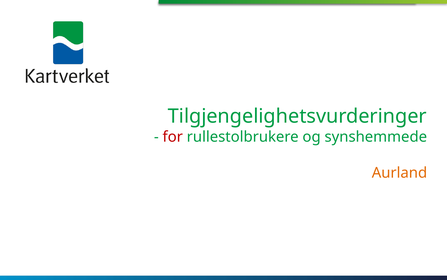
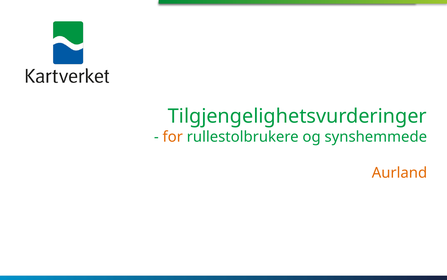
for colour: red -> orange (173, 137)
